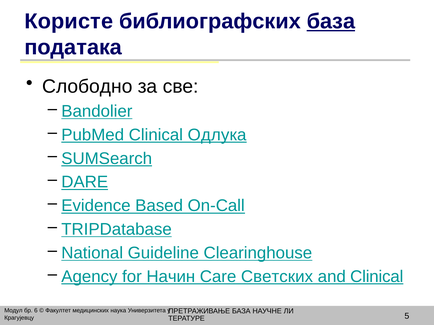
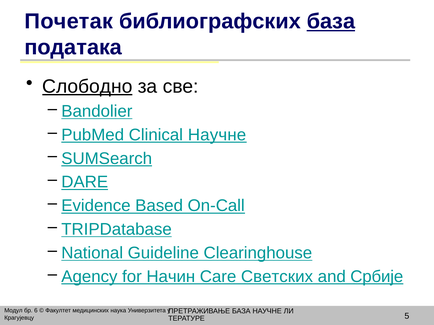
Користе: Користе -> Почетак (69, 21)
Слободно underline: none -> present (87, 87)
Clinical Одлука: Одлука -> Научне (217, 135)
and Clinical: Clinical -> Србије (377, 277)
